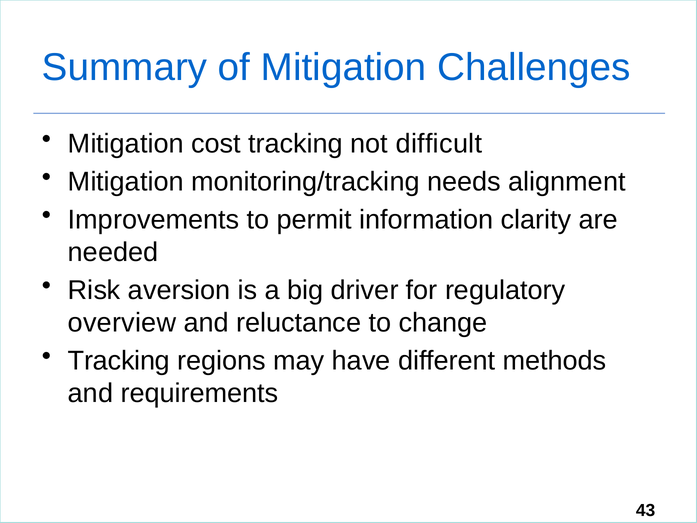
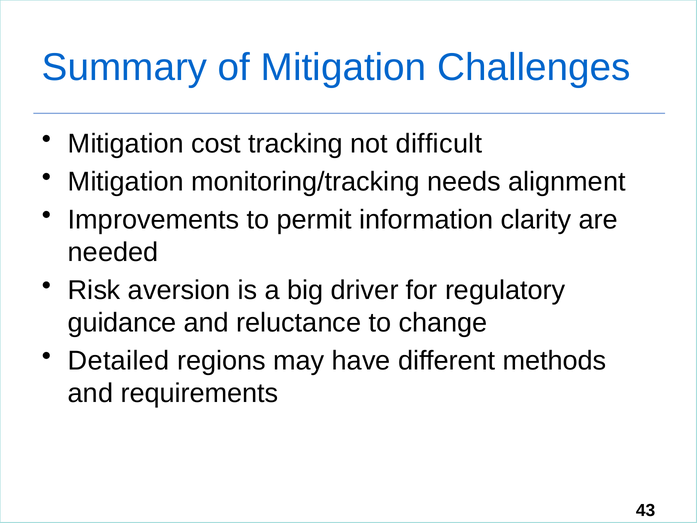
overview: overview -> guidance (122, 323)
Tracking: Tracking -> Detailed (119, 361)
